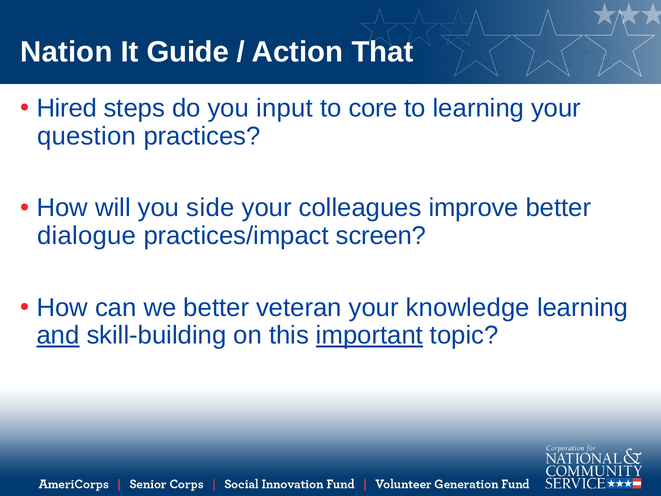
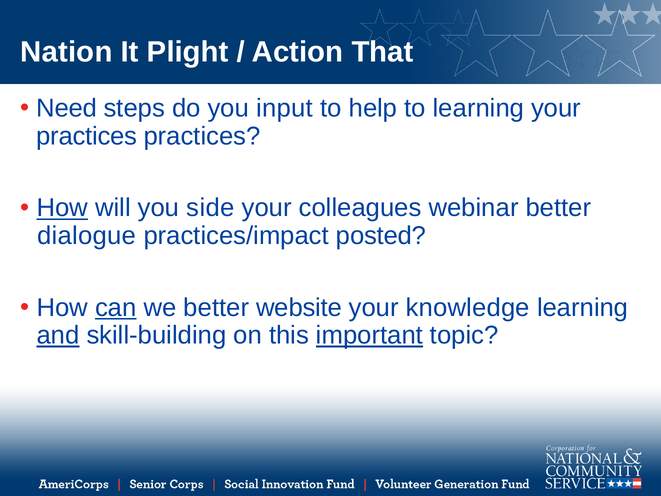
Guide: Guide -> Plight (188, 52)
Hired: Hired -> Need (67, 108)
core: core -> help (373, 108)
question: question -> practices (87, 136)
How underline: none -> present (62, 208)
improve: improve -> webinar (474, 208)
screen: screen -> posted (381, 236)
can underline: none -> present (116, 308)
veteran: veteran -> website (299, 308)
